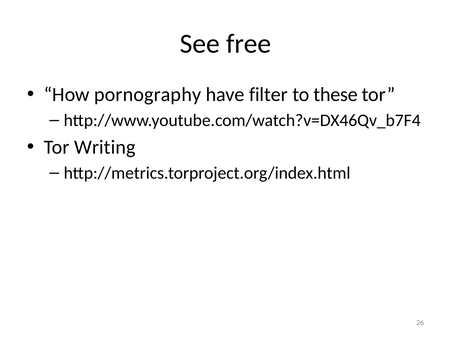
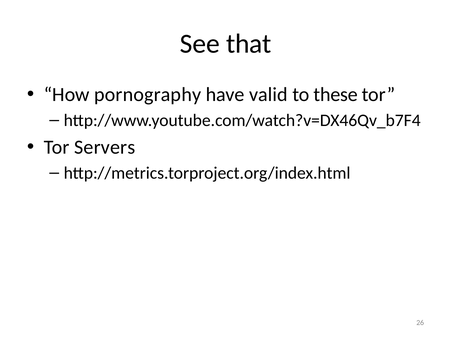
free: free -> that (249, 44)
filter: filter -> valid (268, 95)
Writing: Writing -> Servers (105, 147)
